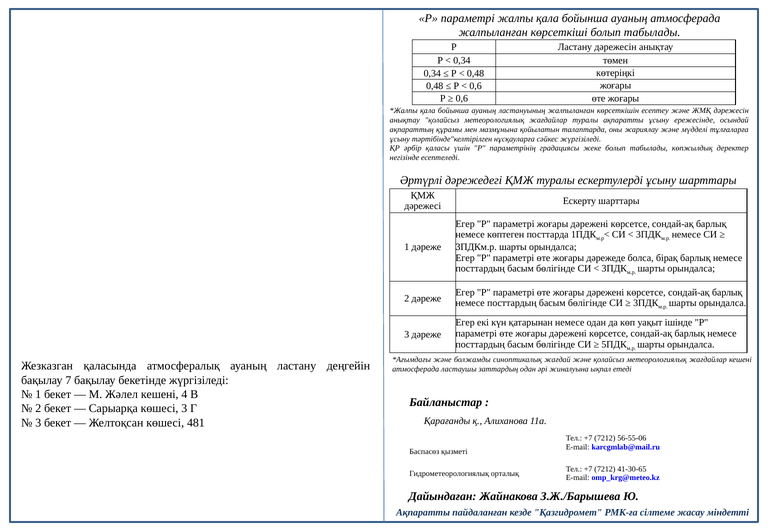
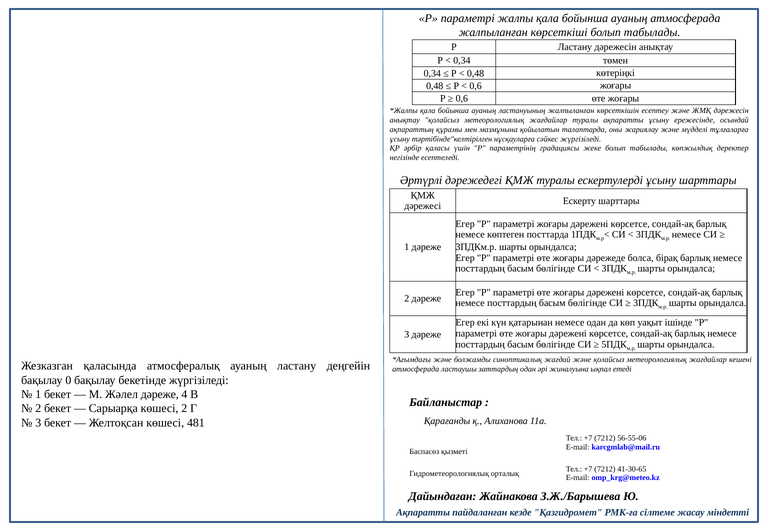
7: 7 -> 0 (68, 381)
Жәлел кешені: кешені -> дәреже (160, 395)
көшесі 3: 3 -> 2 (184, 409)
